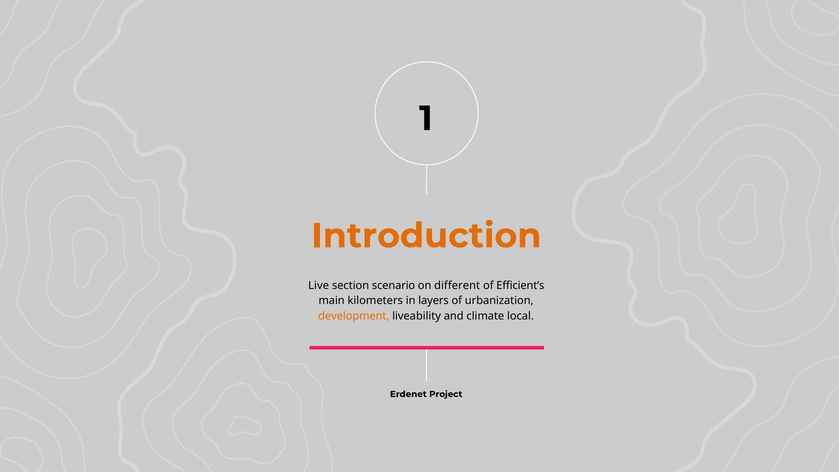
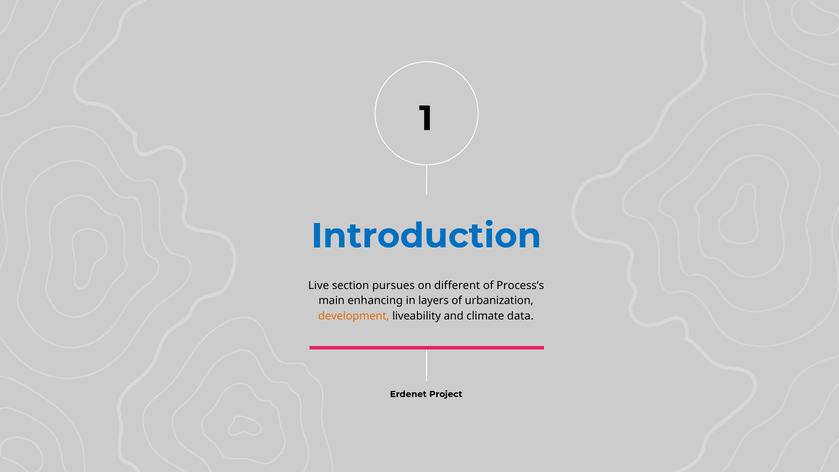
Introduction colour: orange -> blue (426, 236)
scenario: scenario -> pursues (393, 285)
Efficient’s: Efficient’s -> Process’s (520, 285)
kilometers: kilometers -> enhancing (375, 301)
local: local -> data (520, 316)
